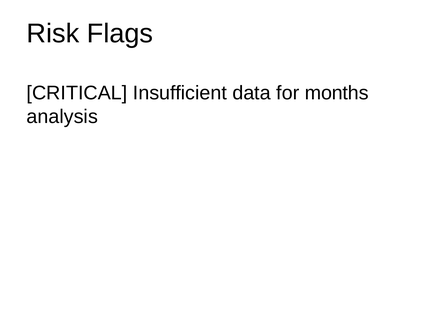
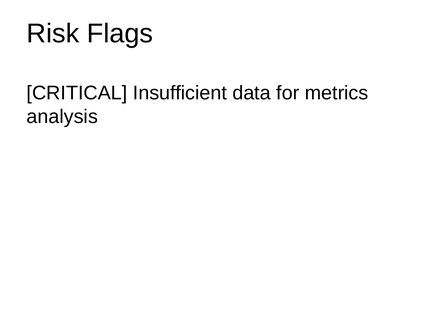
months: months -> metrics (337, 93)
